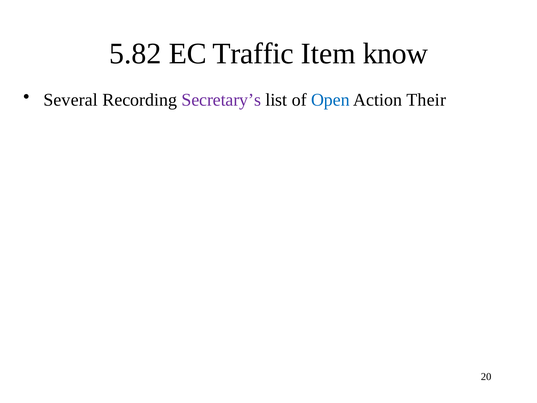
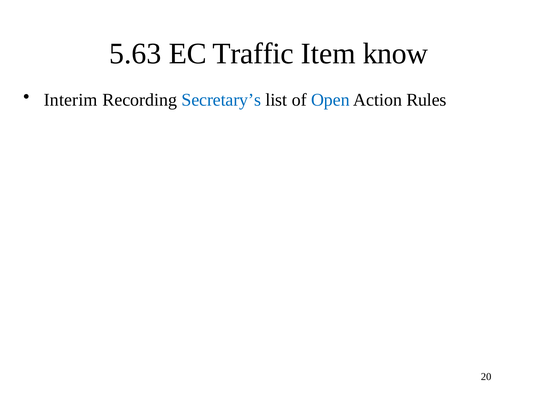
5.82: 5.82 -> 5.63 (135, 54)
Several: Several -> Interim (71, 100)
Secretary’s colour: purple -> blue (221, 100)
Their: Their -> Rules (426, 100)
